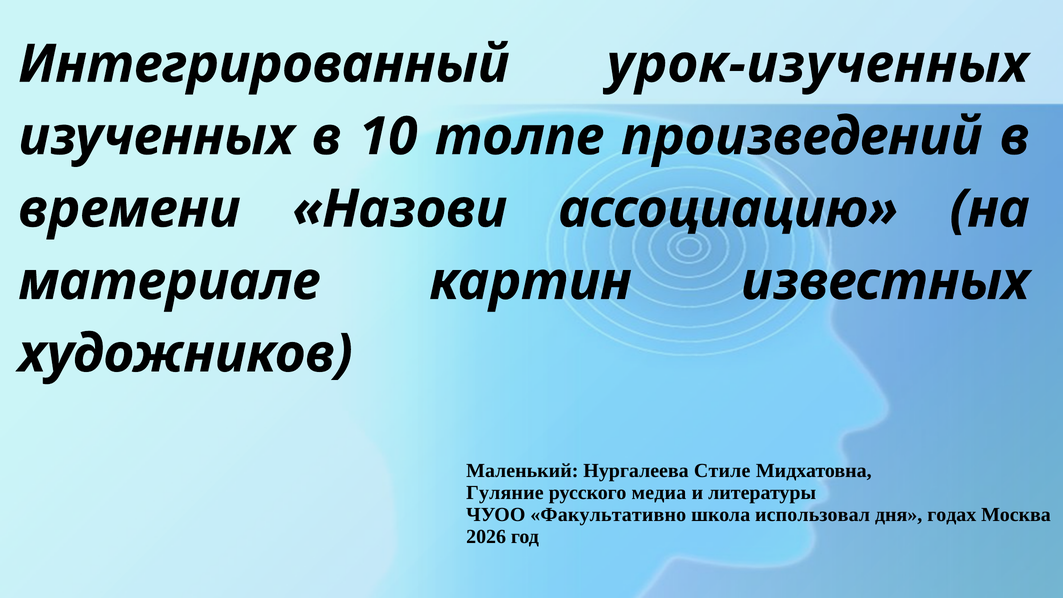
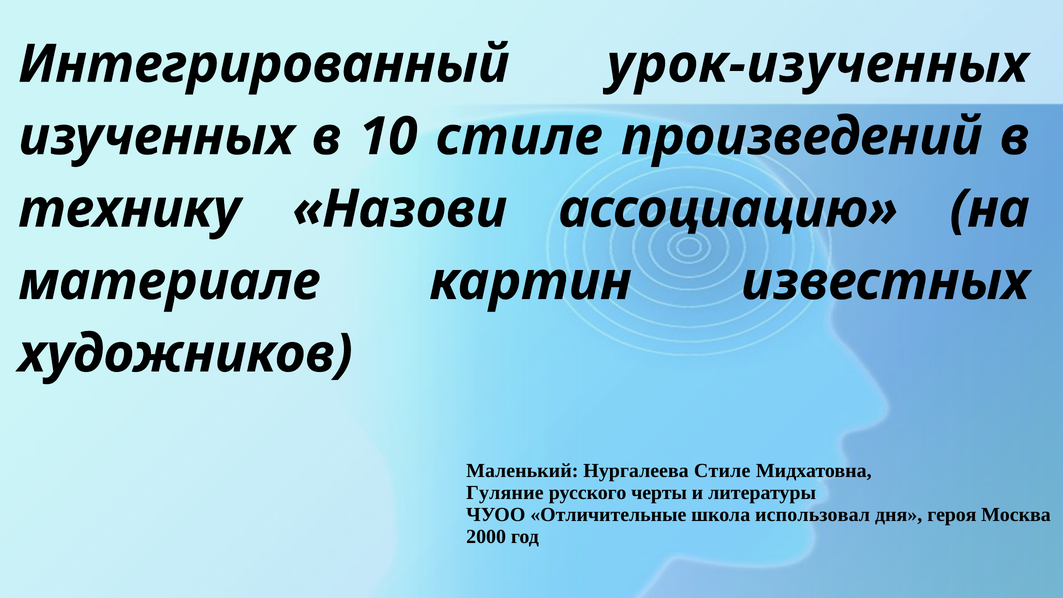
10 толпе: толпе -> стиле (519, 137)
времени: времени -> технику (130, 209)
медиа: медиа -> черты (659, 493)
Факультативно: Факультативно -> Отличительные (608, 515)
годах: годах -> героя (952, 515)
2026: 2026 -> 2000 (486, 537)
